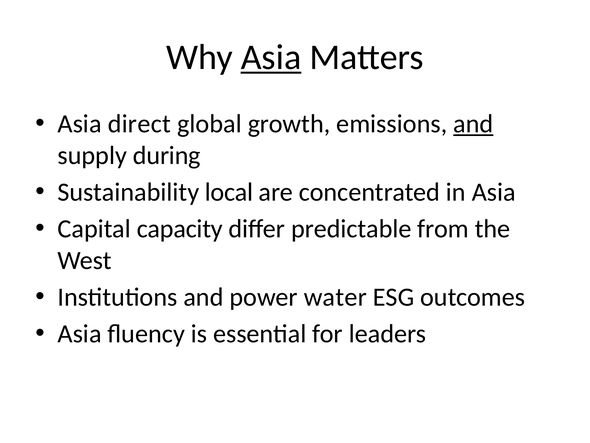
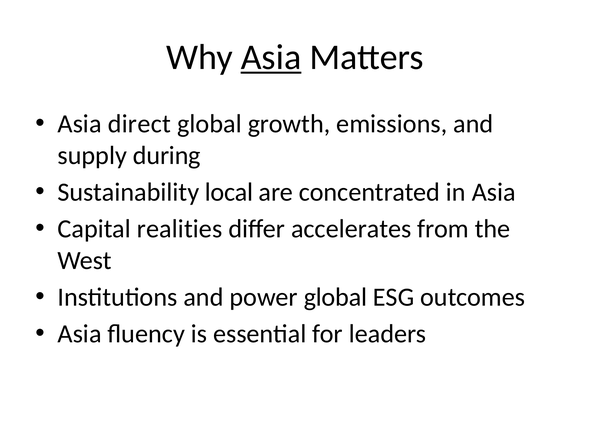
and underline: present -> none (473, 124)
capacity: capacity -> realities (180, 229)
predictable: predictable -> accelerates (351, 229)
power water: water -> global (335, 297)
